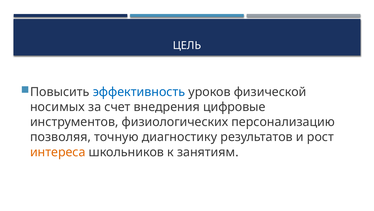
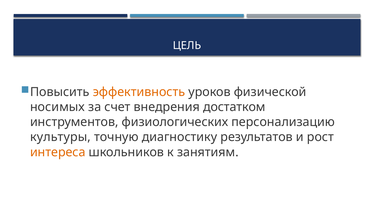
эффективность colour: blue -> orange (139, 92)
цифровые: цифровые -> достатком (234, 107)
позволяя: позволяя -> культуры (60, 137)
